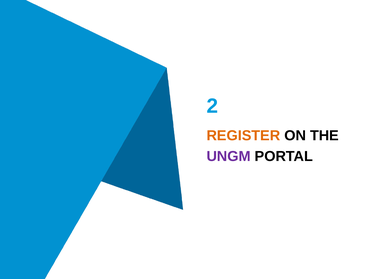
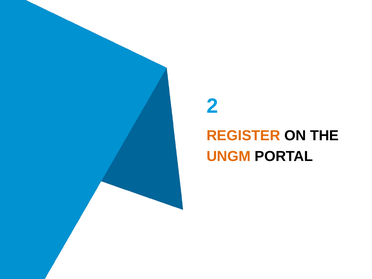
UNGM colour: purple -> orange (229, 156)
